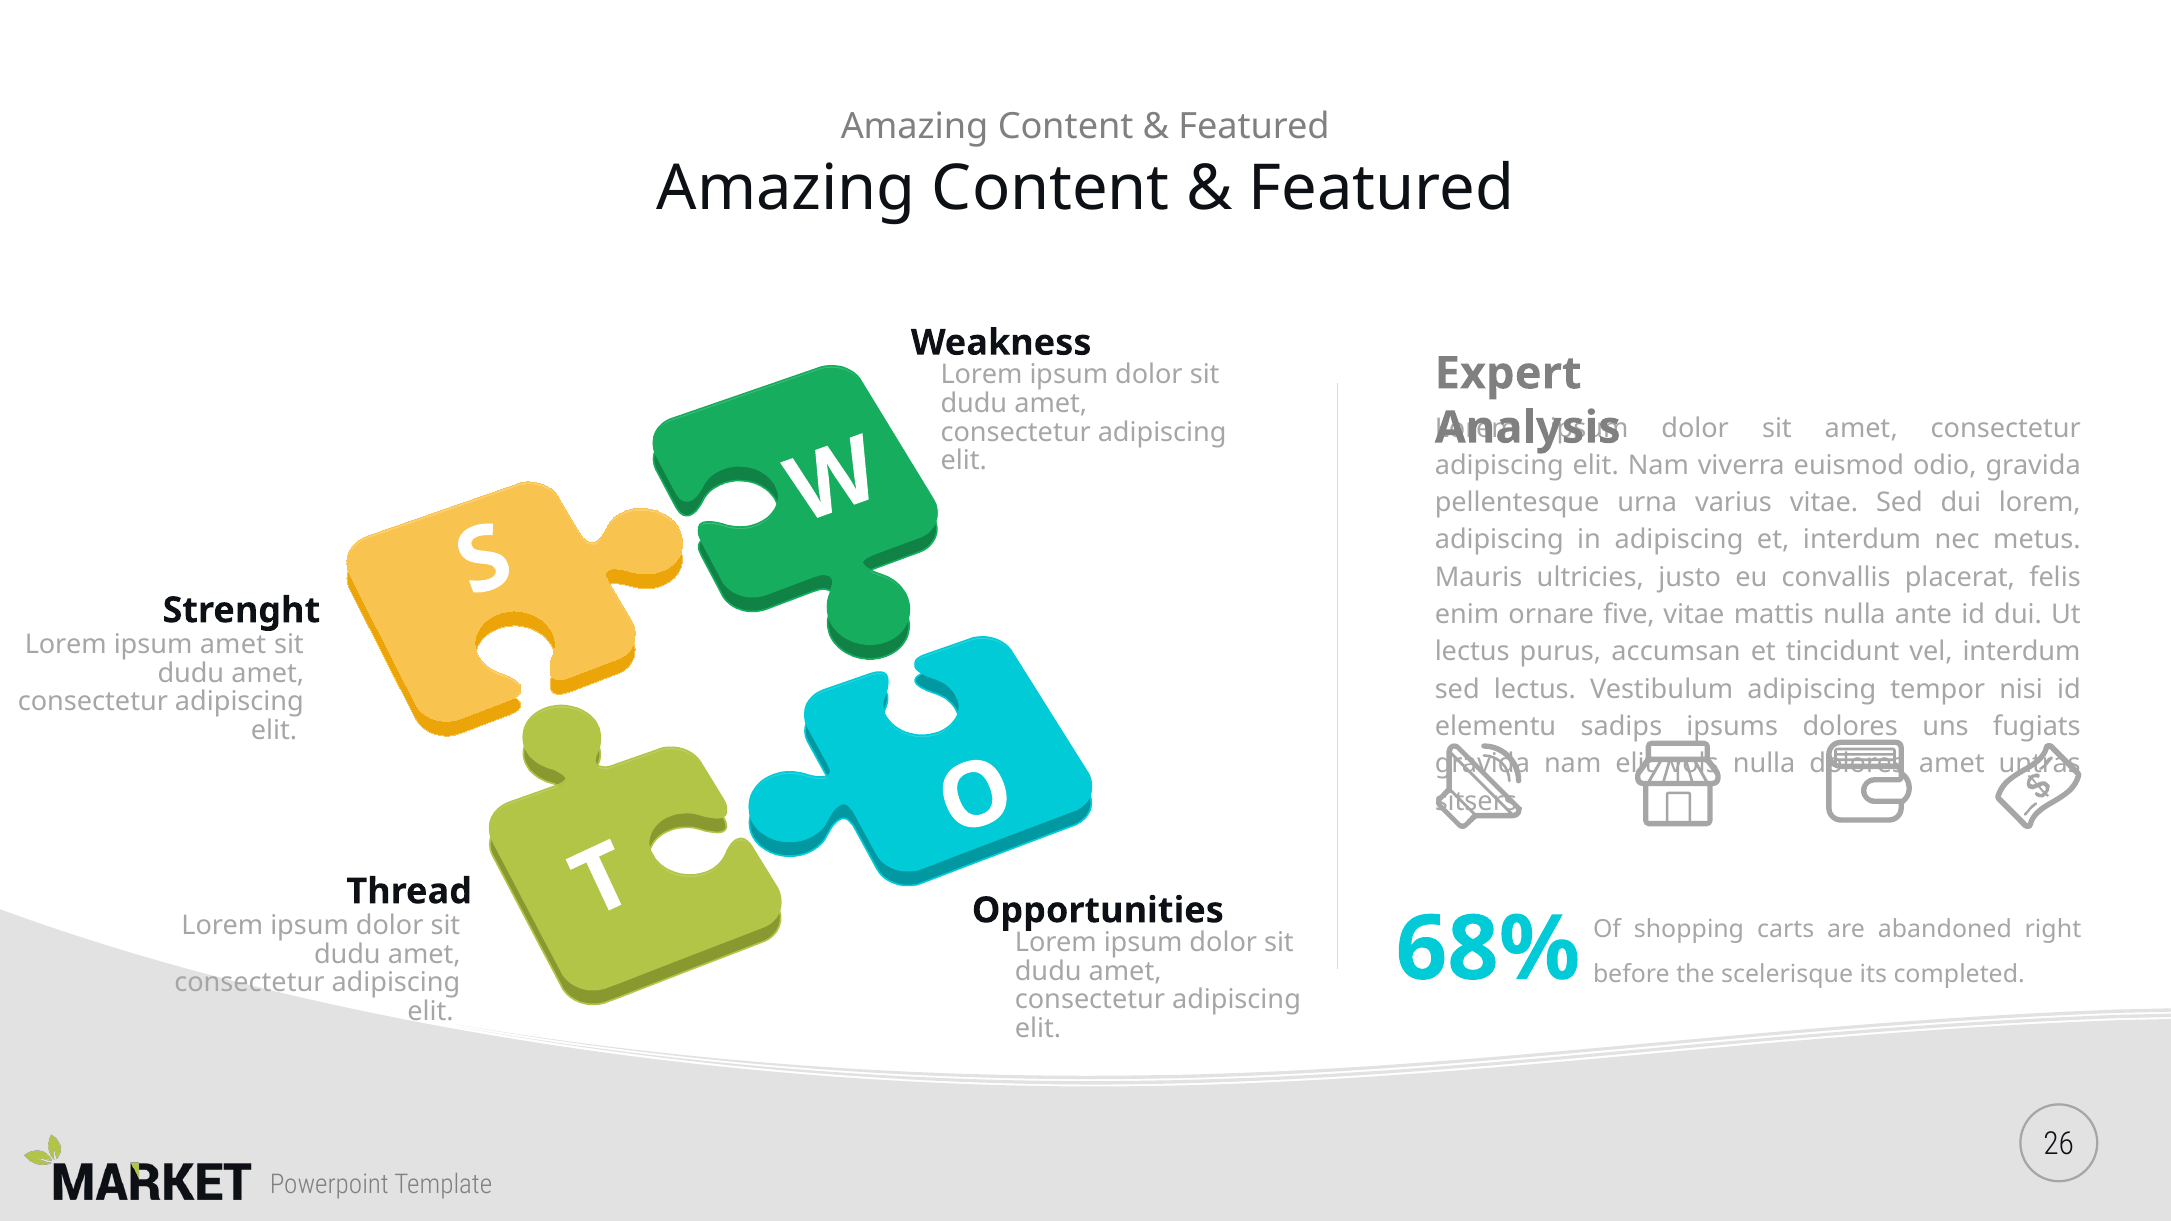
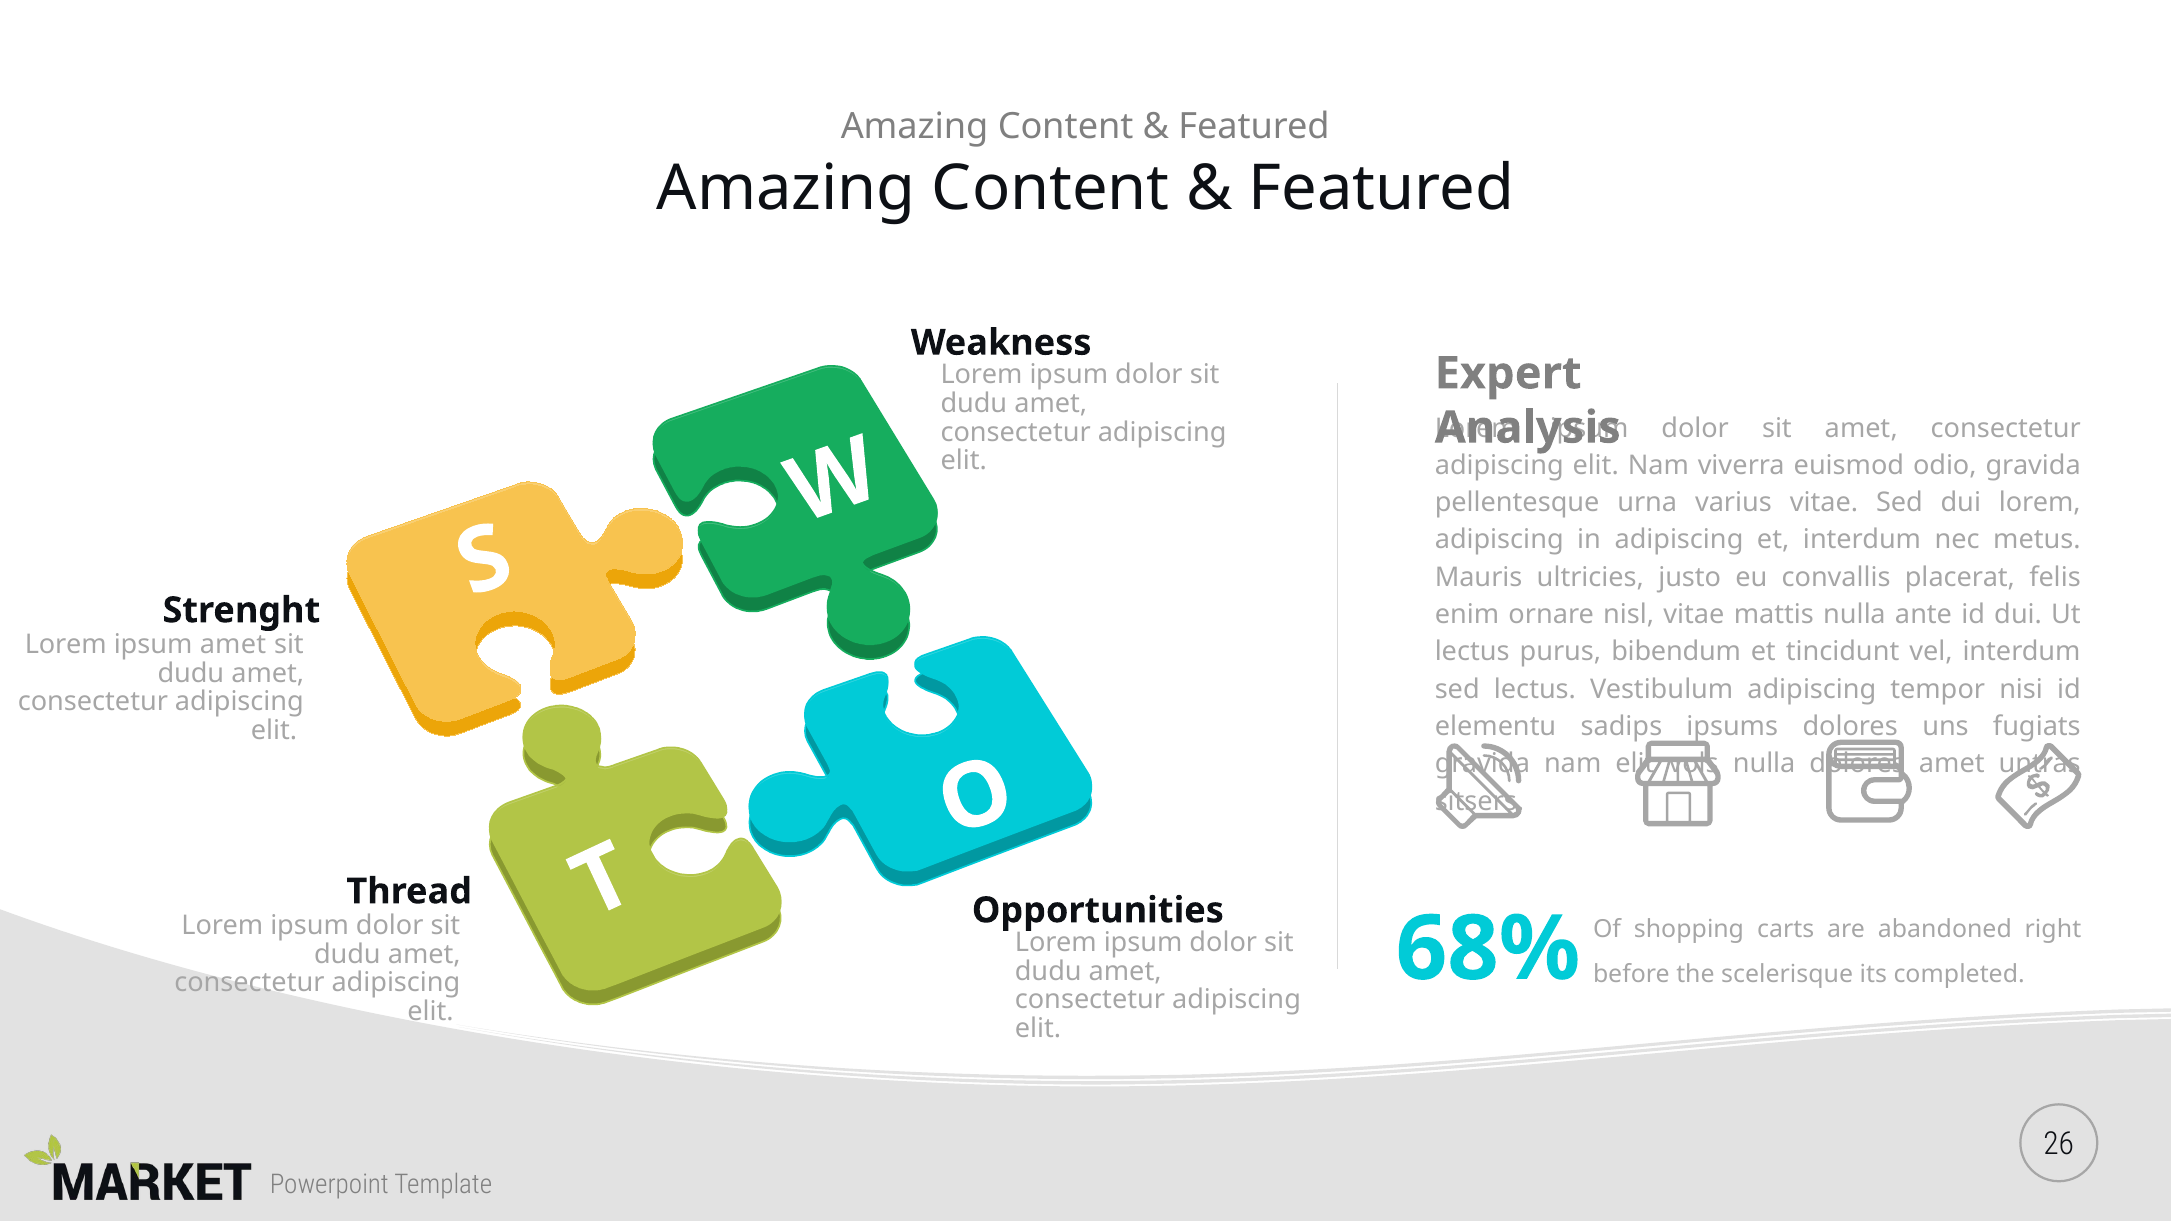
five: five -> nisl (1629, 615)
accumsan: accumsan -> bibendum (1676, 652)
